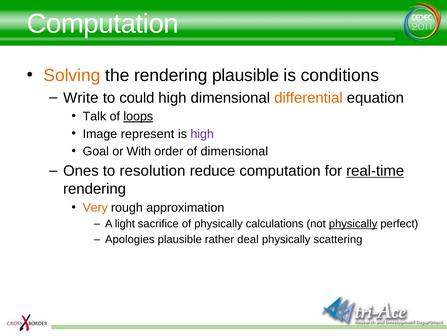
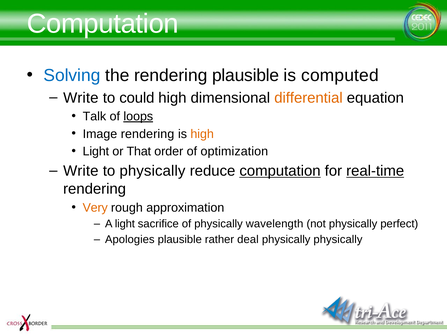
Solving colour: orange -> blue (72, 75)
conditions: conditions -> computed (340, 75)
Image represent: represent -> rendering (148, 134)
high colour: purple -> orange (202, 134)
Goal: Goal -> Light (96, 151)
With: With -> That (139, 151)
of dimensional: dimensional -> optimization (234, 151)
Ones: Ones -> Write (81, 171)
to resolution: resolution -> physically (152, 171)
computation underline: none -> present (280, 171)
calculations: calculations -> wavelength (275, 223)
physically underline: present -> none (353, 223)
physically scattering: scattering -> physically (338, 239)
